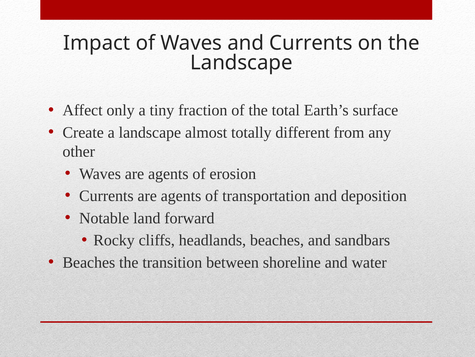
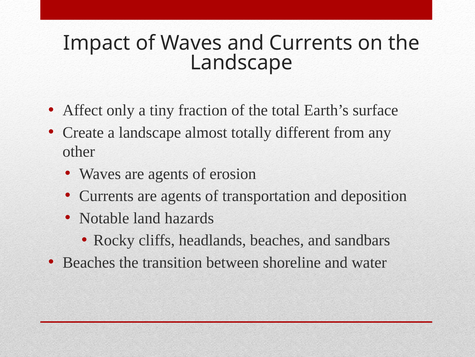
forward: forward -> hazards (189, 218)
